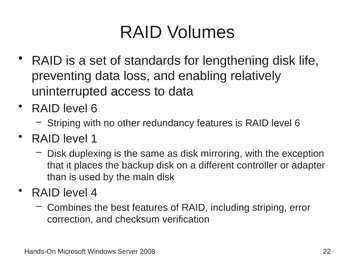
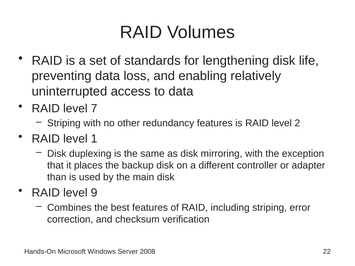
6: 6 -> 7 (94, 108)
is RAID level 6: 6 -> 2 (297, 123)
4: 4 -> 9 (94, 193)
